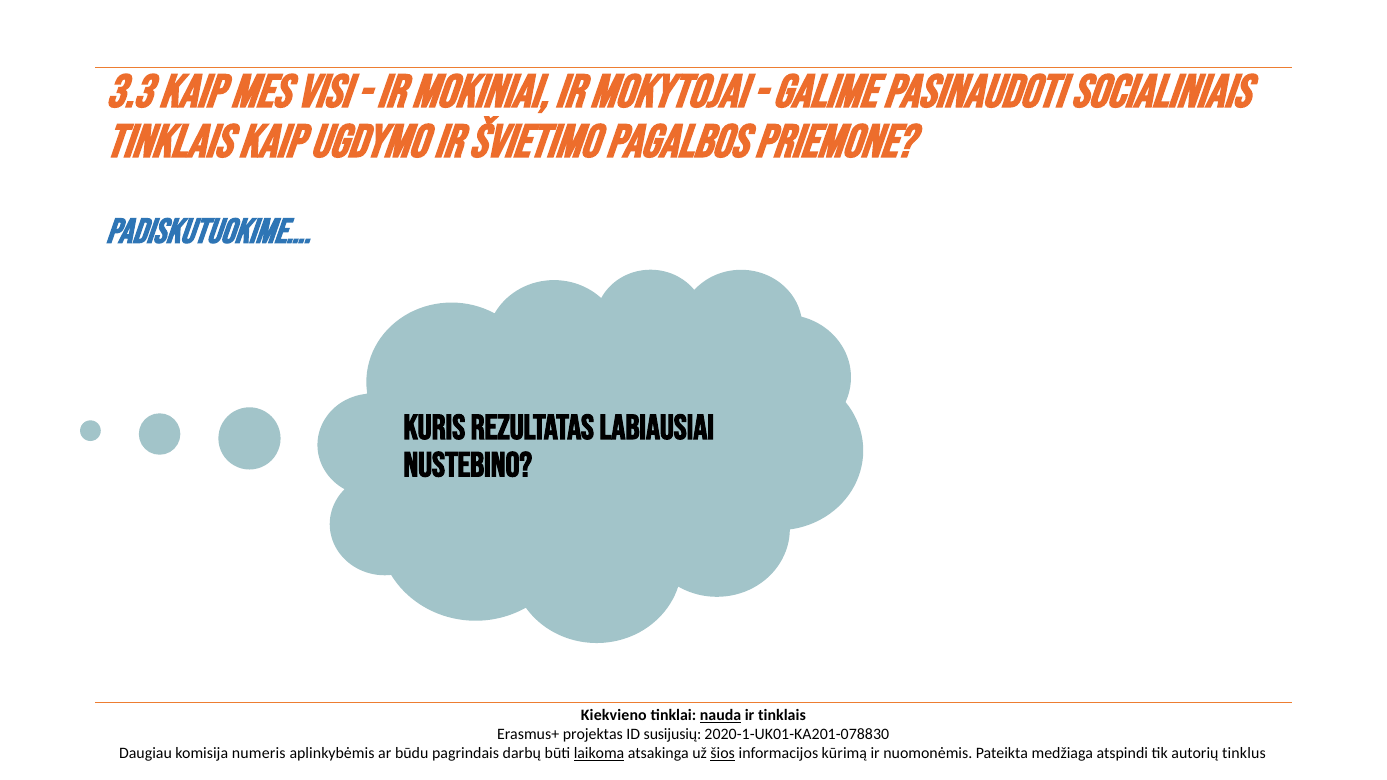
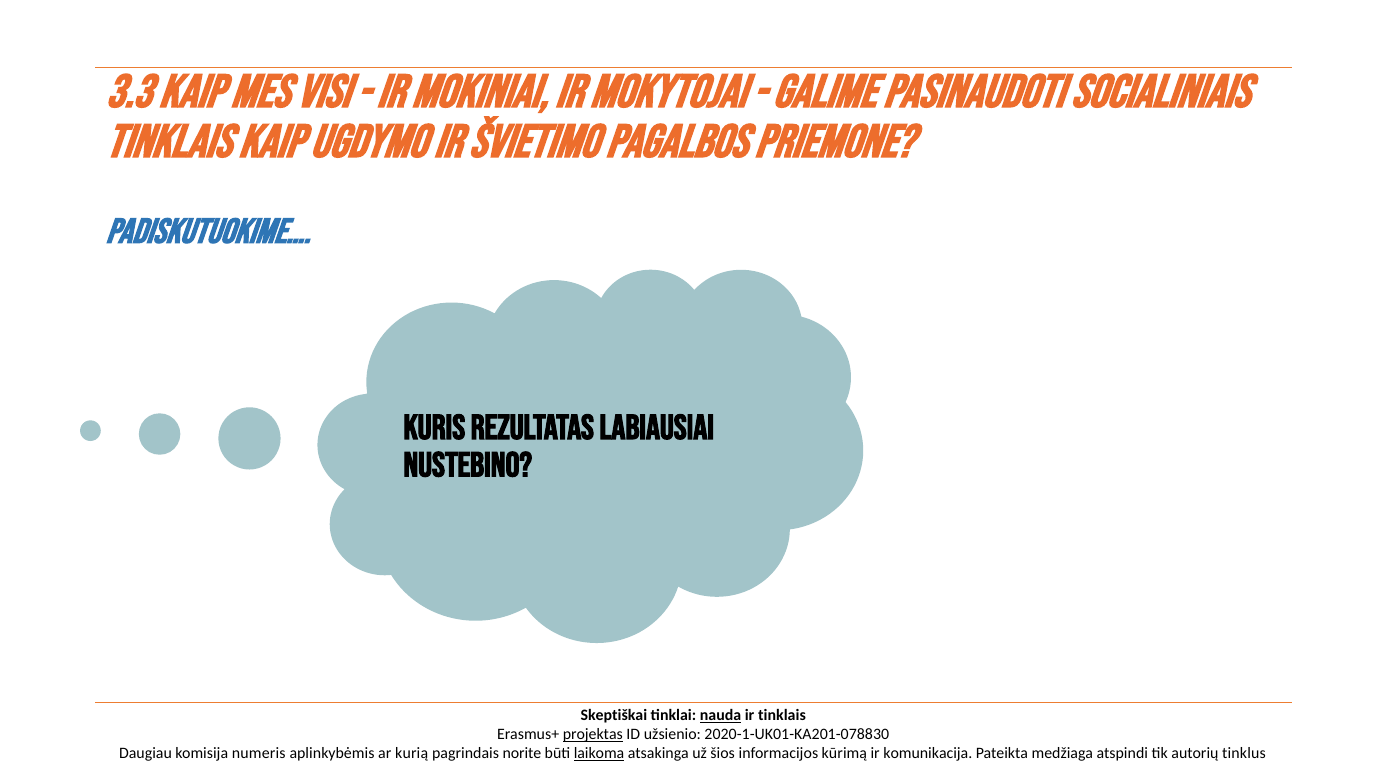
Kiekvieno: Kiekvieno -> Skeptiškai (614, 715)
projektas underline: none -> present (593, 735)
susijusių: susijusių -> užsienio (672, 735)
būdu: būdu -> kurią (412, 754)
darbų: darbų -> norite (522, 754)
šios underline: present -> none (723, 754)
nuomonėmis: nuomonėmis -> komunikacija (928, 754)
